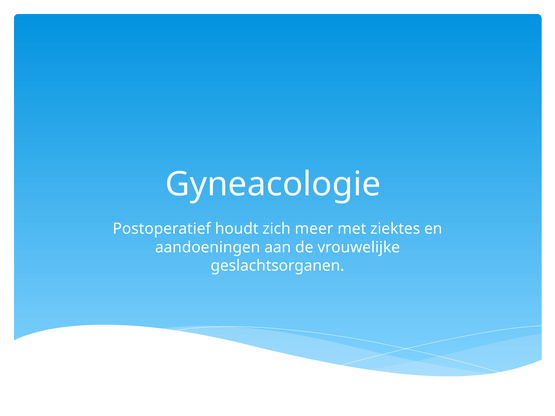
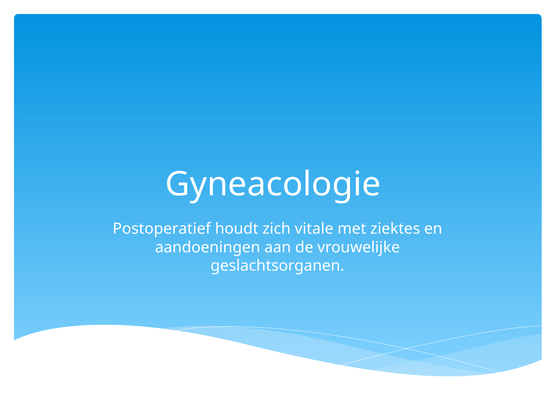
meer: meer -> vitale (314, 229)
